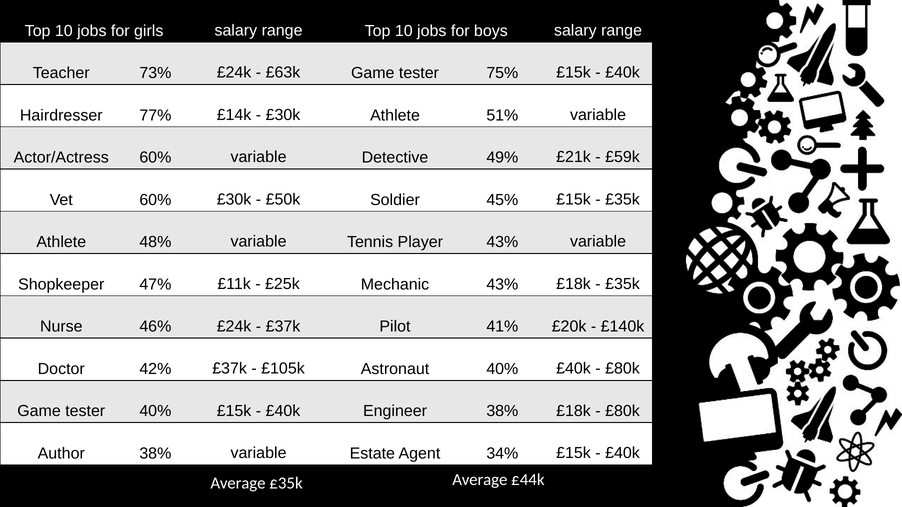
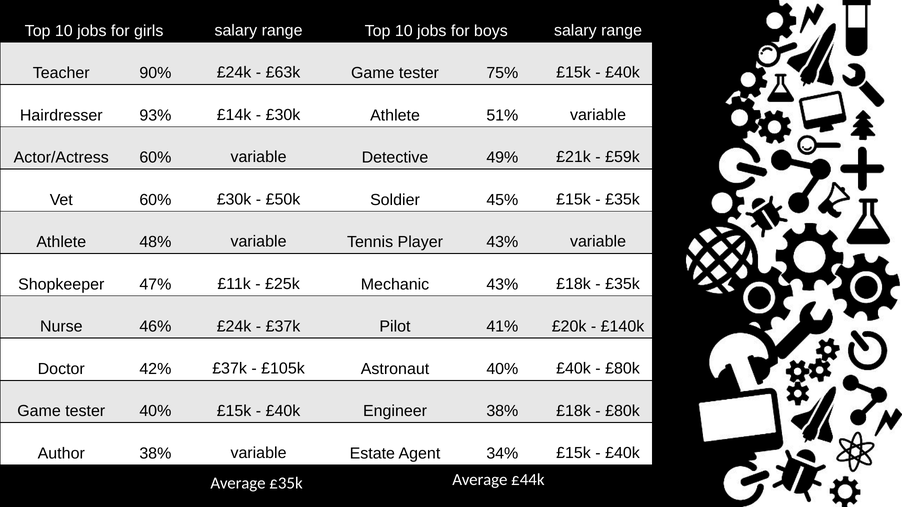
73%: 73% -> 90% (155, 73)
77%: 77% -> 93% (155, 115)
